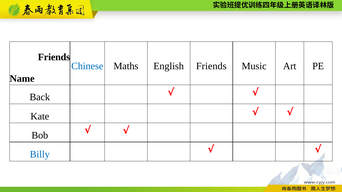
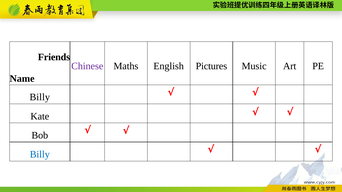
Chinese colour: blue -> purple (87, 66)
English Friends: Friends -> Pictures (211, 66)
Back: Back -> Billy (40, 97)
